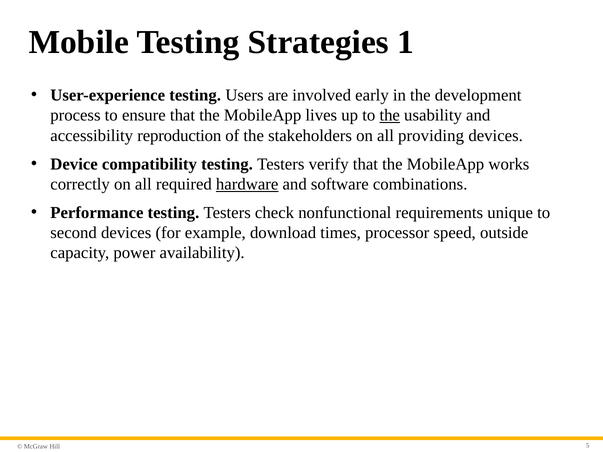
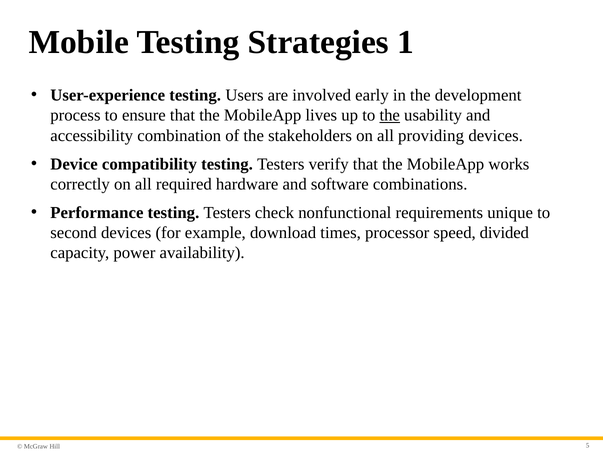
reproduction: reproduction -> combination (179, 136)
hardware underline: present -> none (247, 184)
outside: outside -> divided (504, 233)
